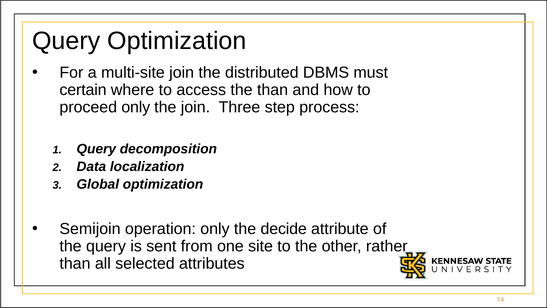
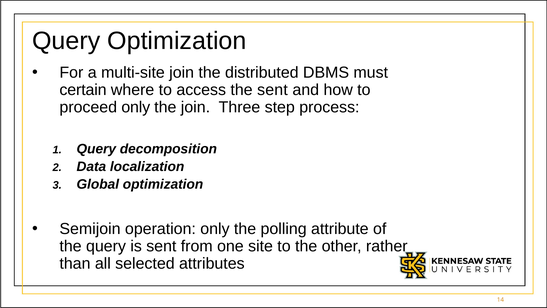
the than: than -> sent (272, 90)
decide: decide -> polling (284, 229)
